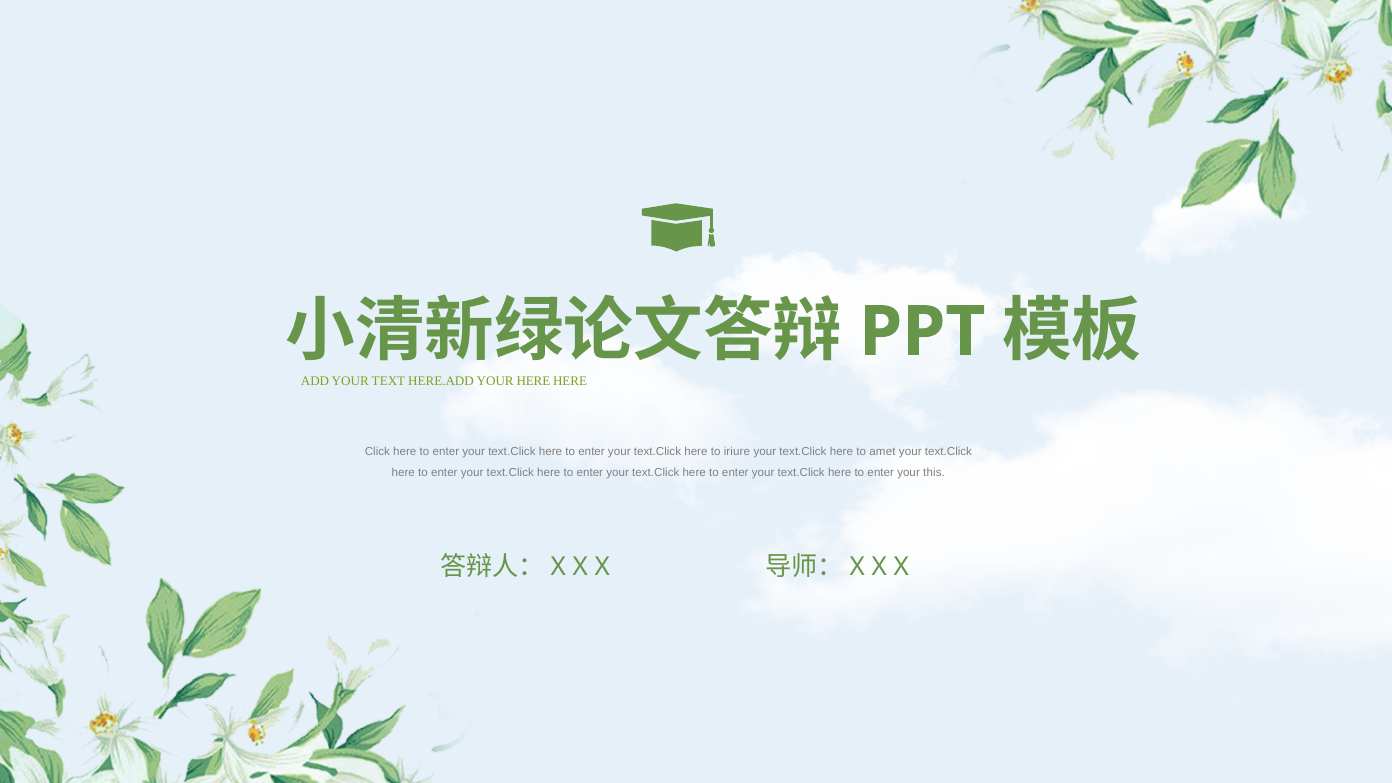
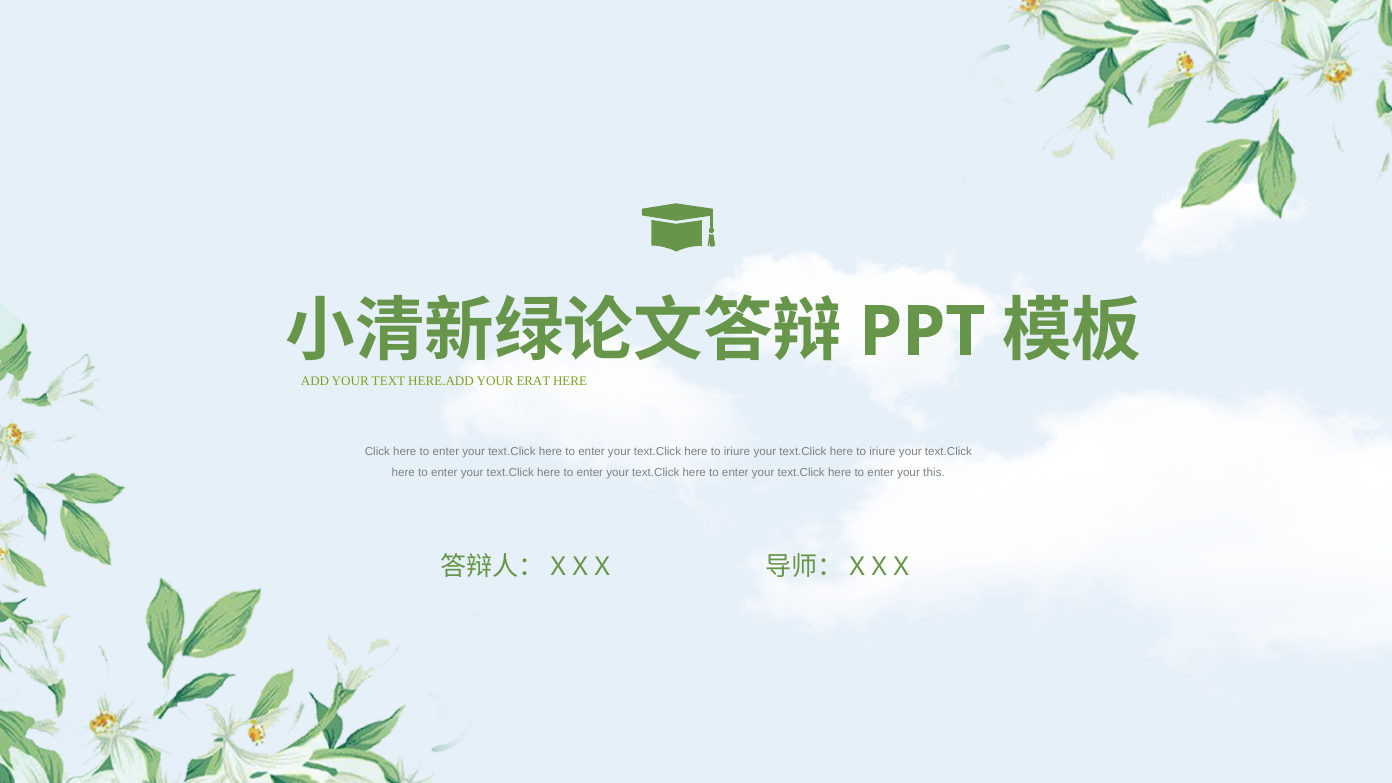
YOUR HERE: HERE -> ERAT (533, 381)
amet: amet -> iriure (882, 451)
